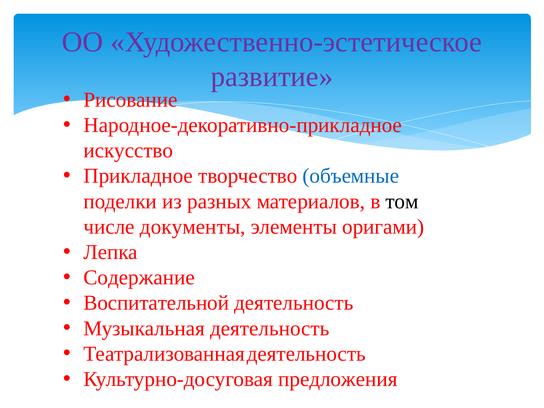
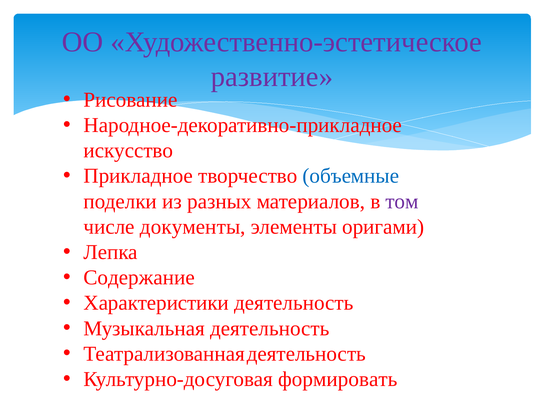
том colour: black -> purple (402, 201)
Воспитательной: Воспитательной -> Характеристики (156, 303)
предложения: предложения -> формировать (338, 379)
